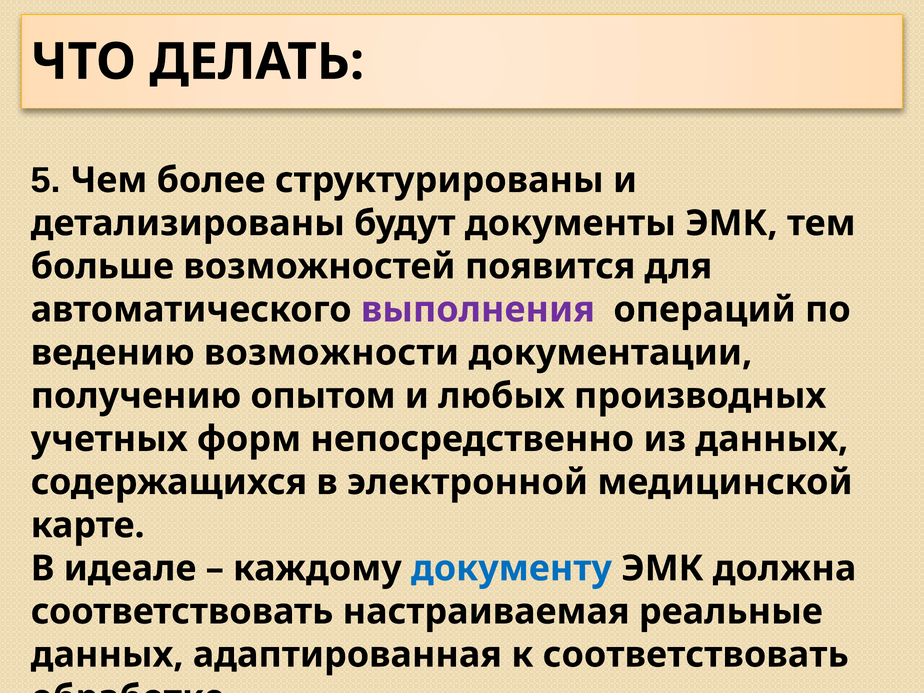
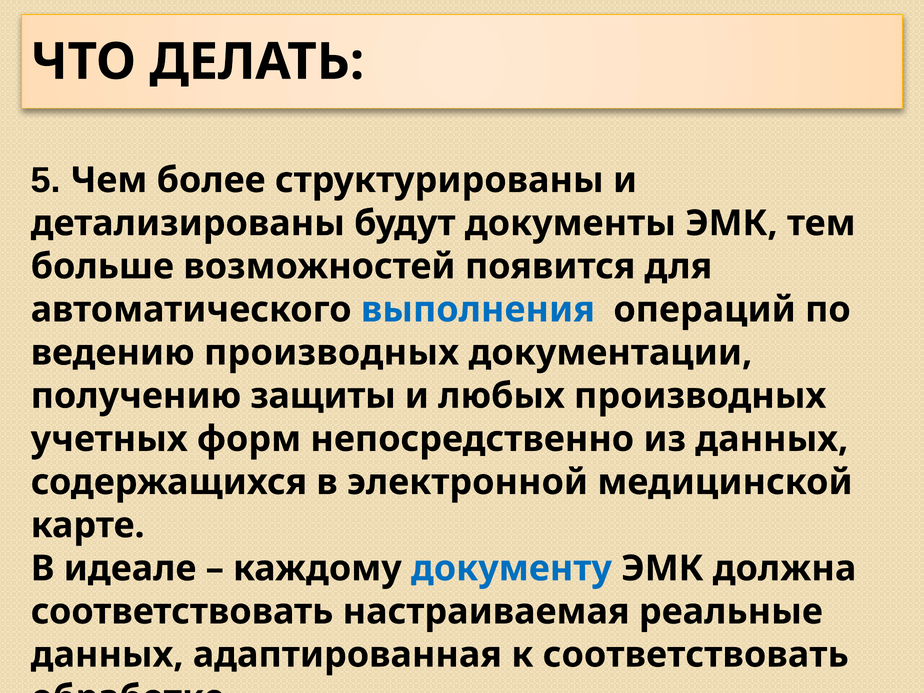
выполнения colour: purple -> blue (478, 310)
ведению возможности: возможности -> производных (331, 353)
опытом: опытом -> защиты (323, 396)
